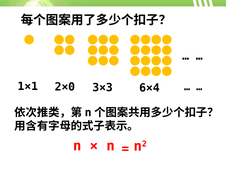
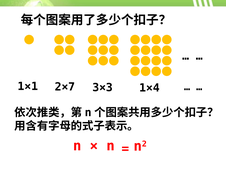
2×0: 2×0 -> 2×7 (65, 87)
6×4: 6×4 -> 1×4 (150, 88)
